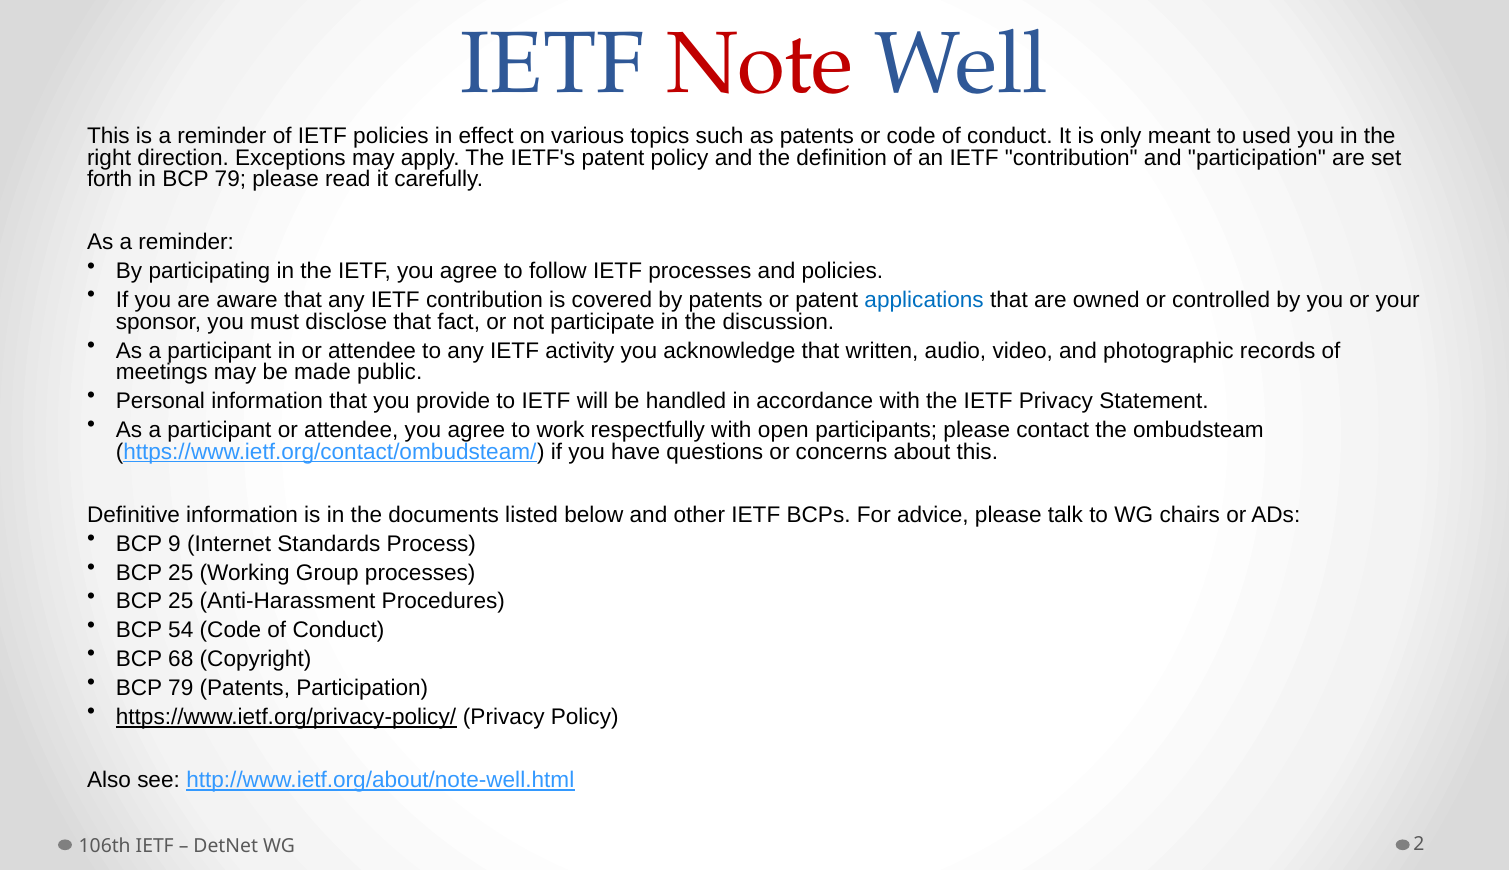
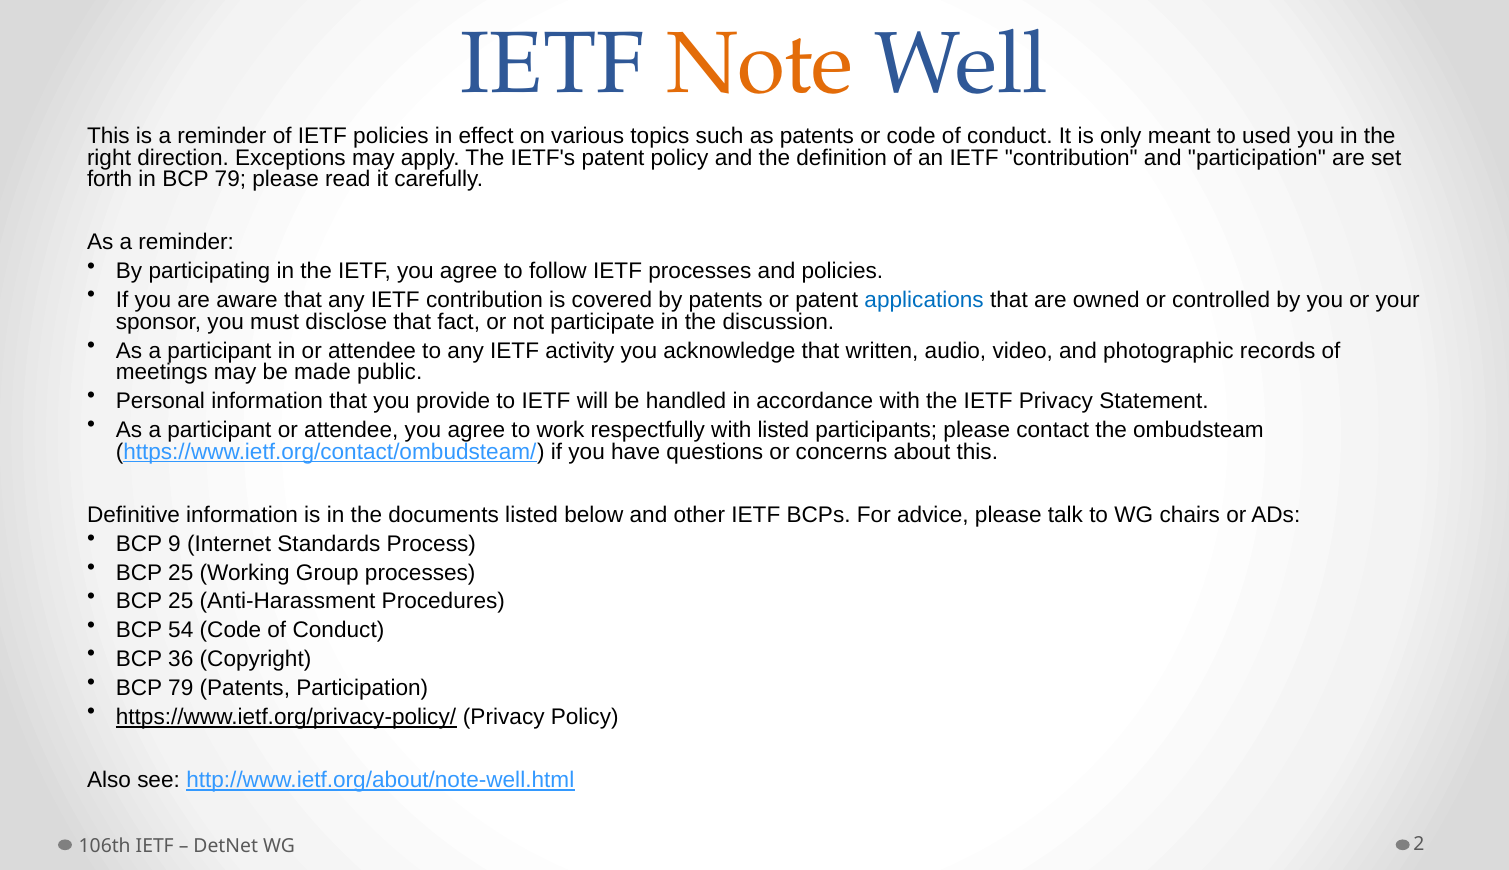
Note colour: red -> orange (760, 64)
with open: open -> listed (783, 430)
68: 68 -> 36 (181, 660)
